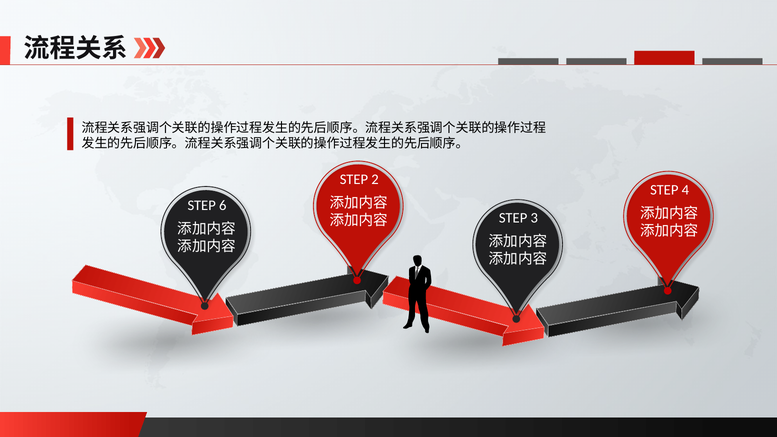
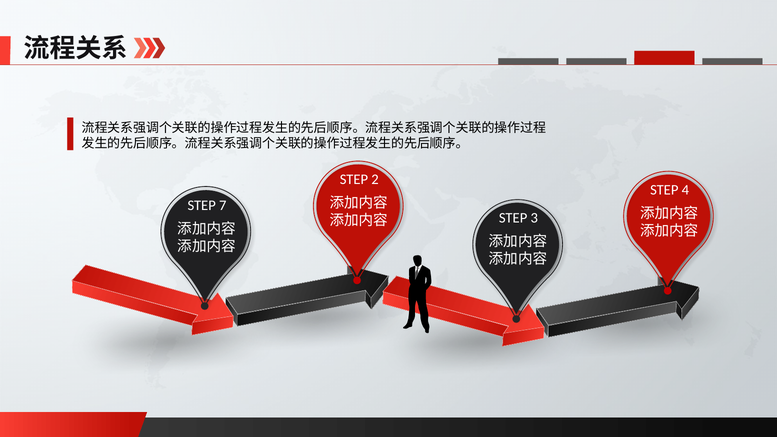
6: 6 -> 7 (223, 205)
